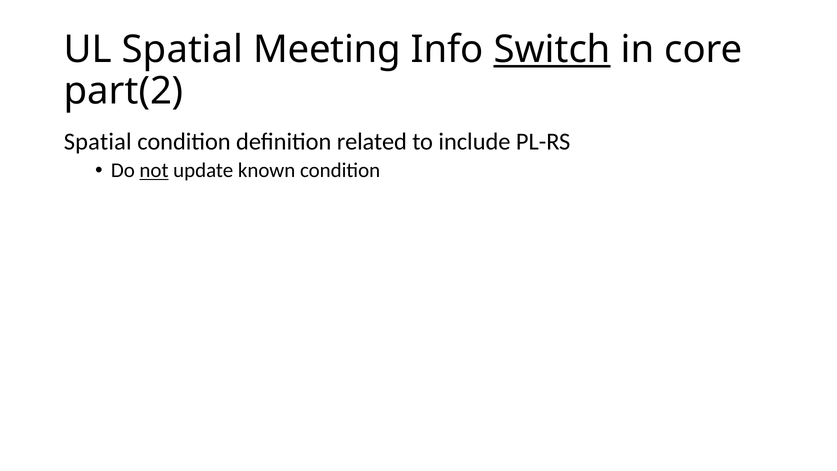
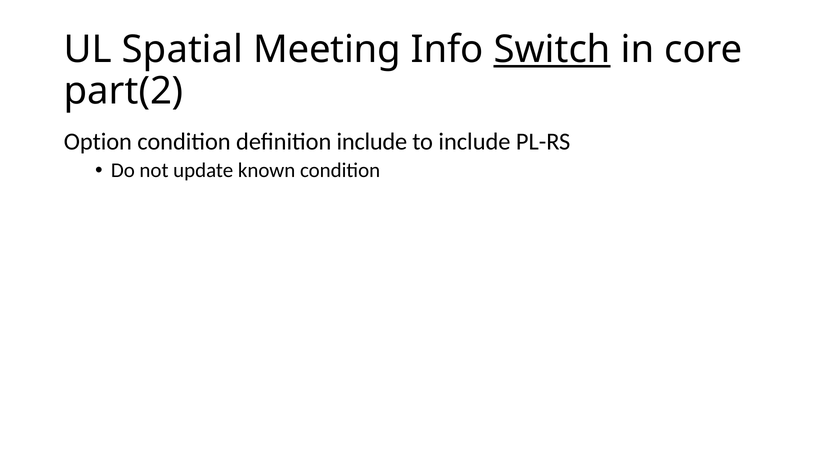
Spatial: Spatial -> Option (98, 142)
definition related: related -> include (372, 142)
not underline: present -> none (154, 170)
